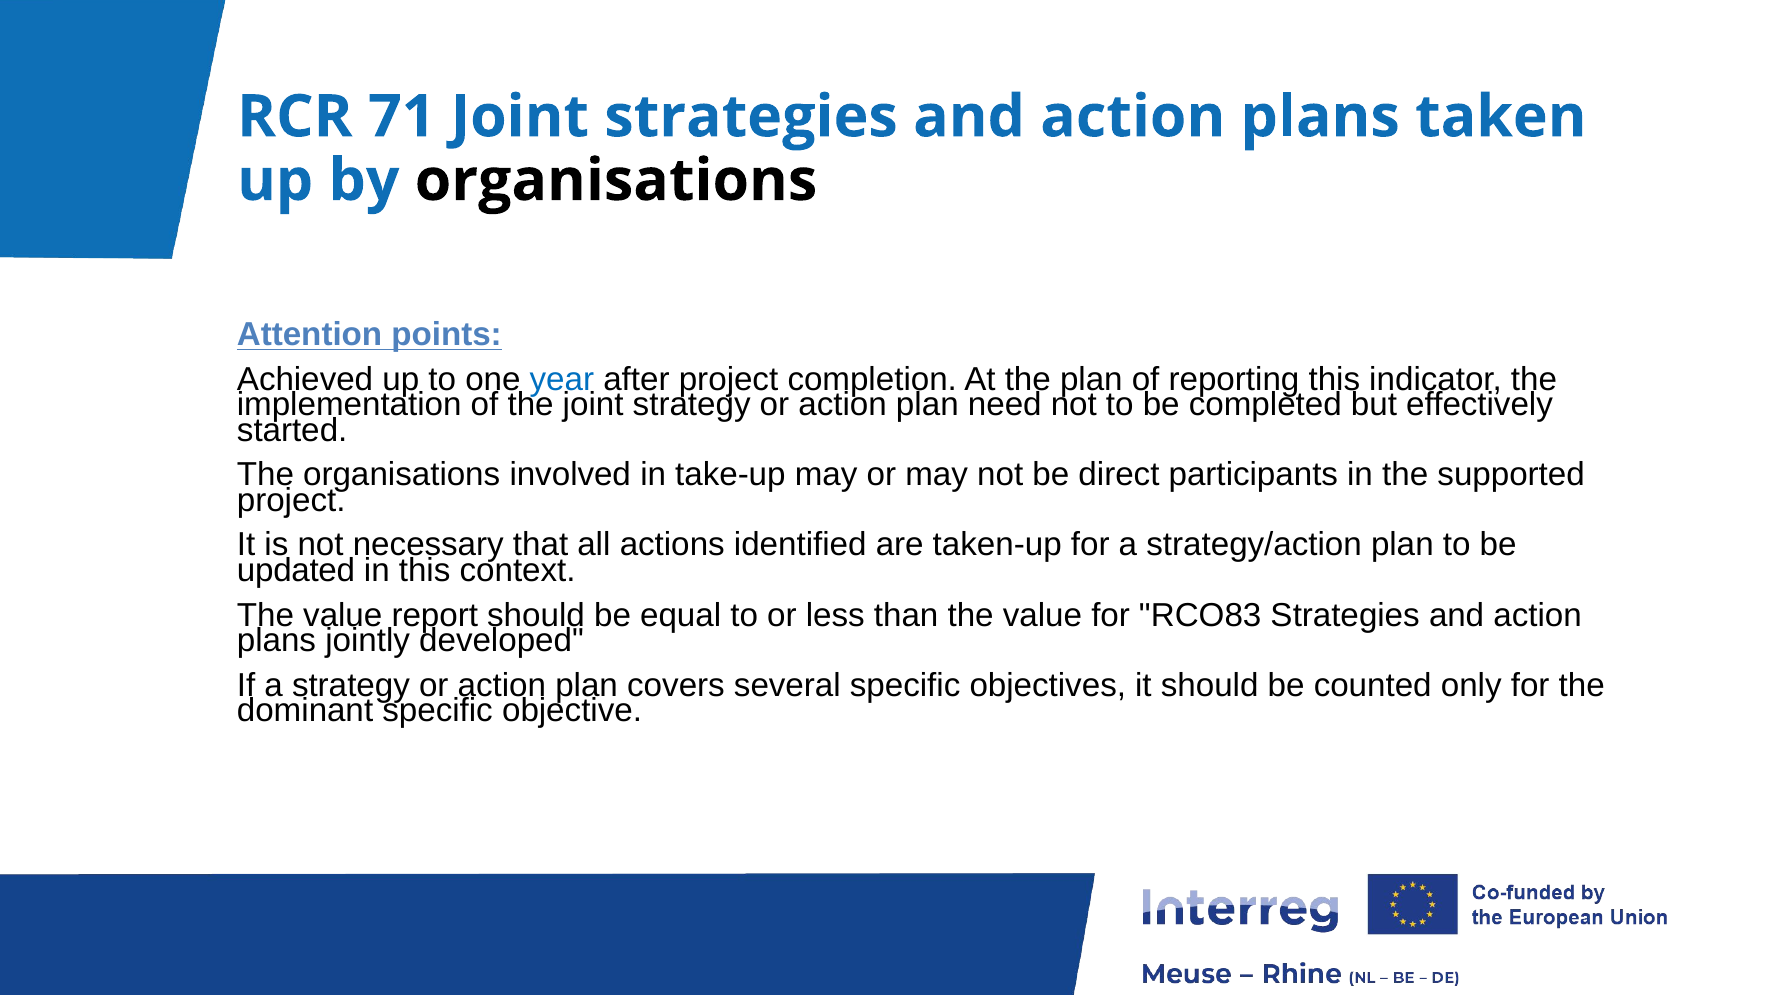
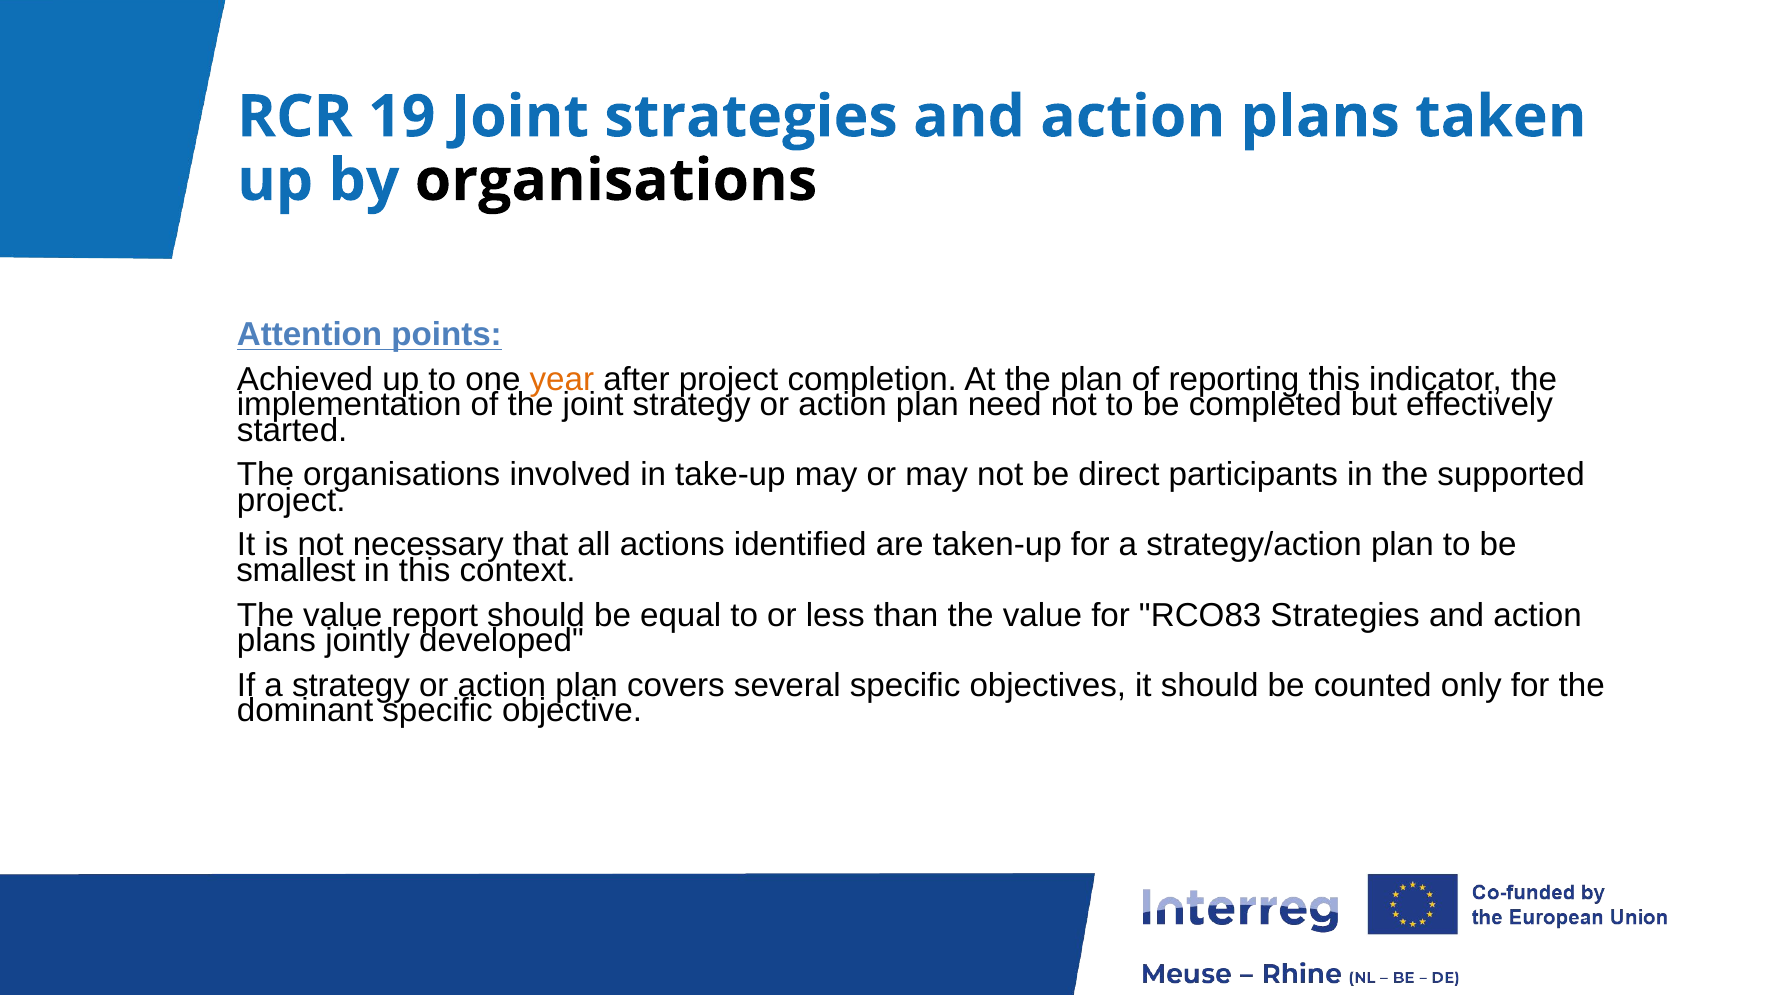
71: 71 -> 19 (402, 117)
year colour: blue -> orange (562, 379)
updated: updated -> smallest (296, 571)
